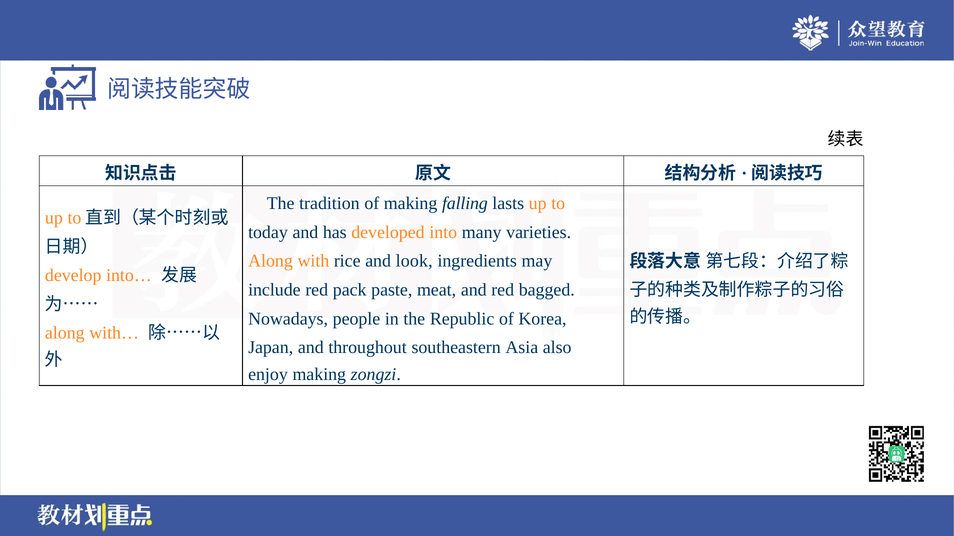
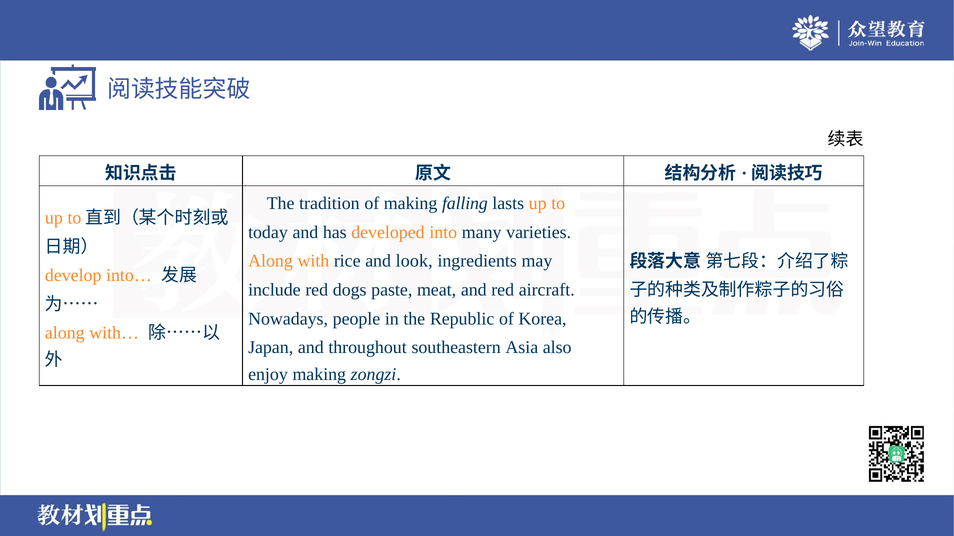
pack: pack -> dogs (350, 290)
bagged: bagged -> aircraft (547, 290)
